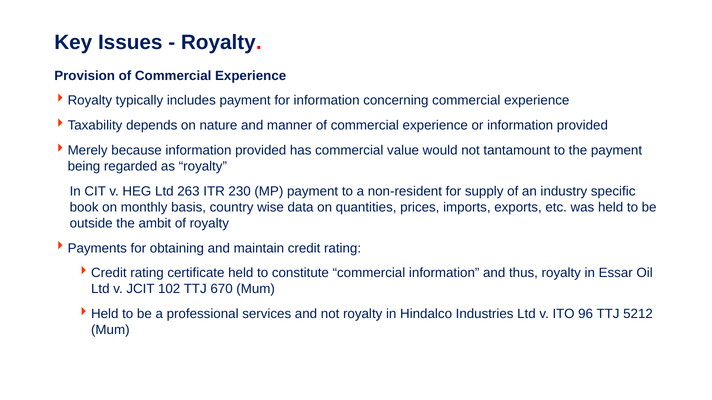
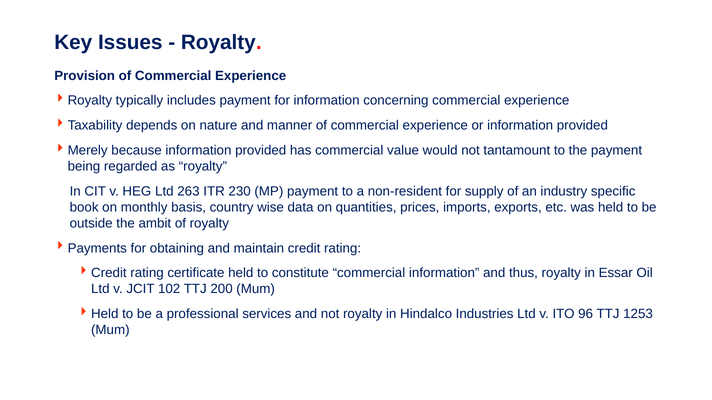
670: 670 -> 200 (222, 289)
5212: 5212 -> 1253 (638, 314)
